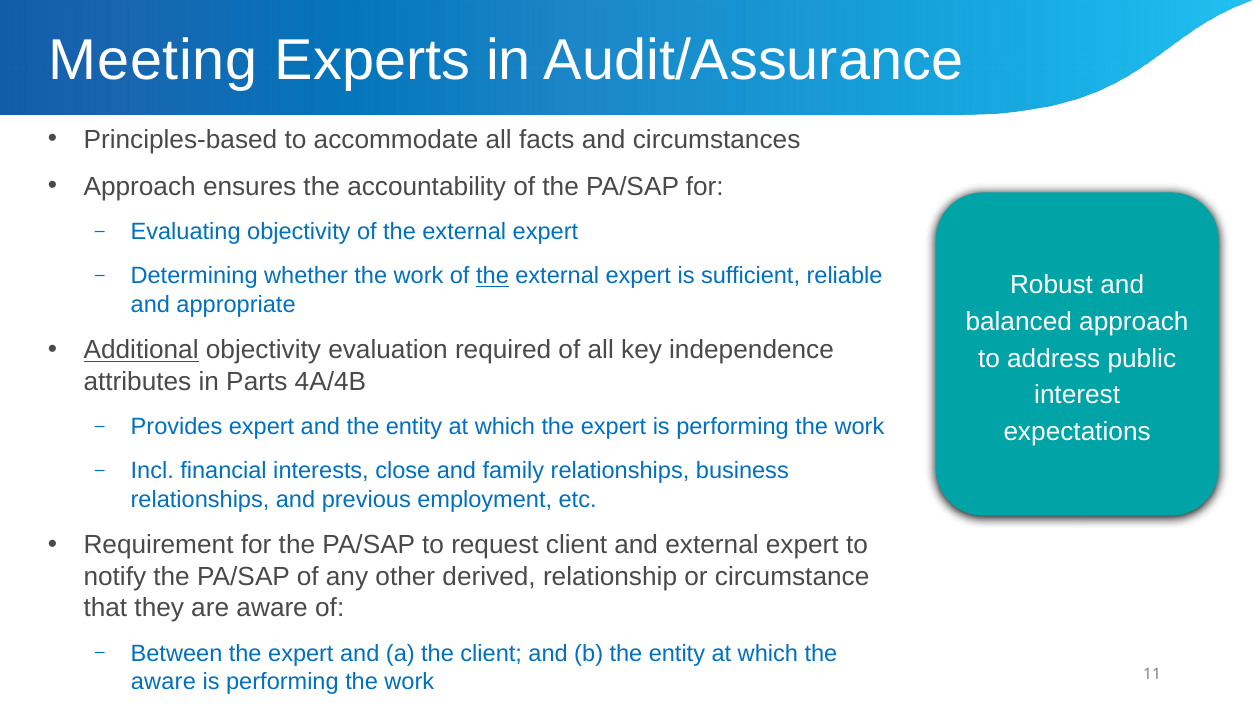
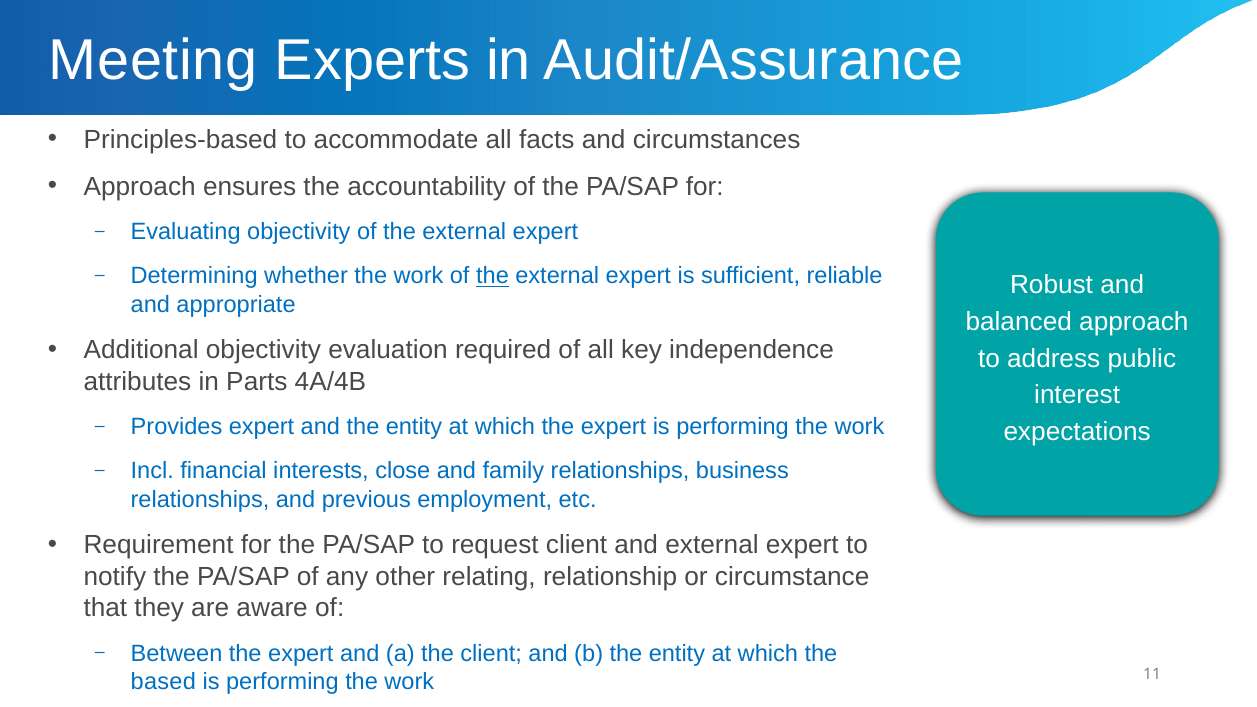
Additional underline: present -> none (141, 350)
derived: derived -> relating (489, 577)
aware: aware -> based (163, 682)
